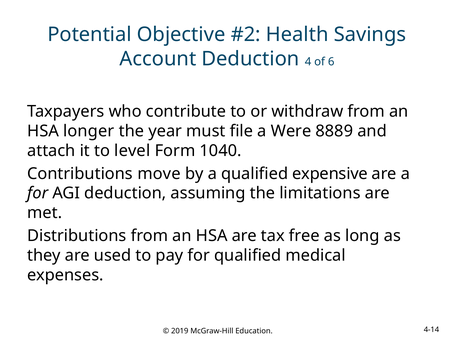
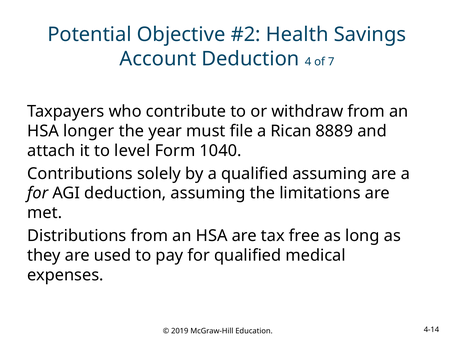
6: 6 -> 7 (331, 62)
Were: Were -> Rican (291, 131)
move: move -> solely (159, 174)
qualified expensive: expensive -> assuming (330, 174)
